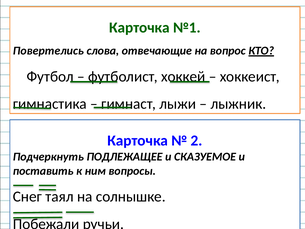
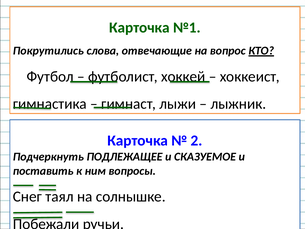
Повертелись: Повертелись -> Покрутились (48, 51)
